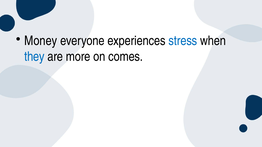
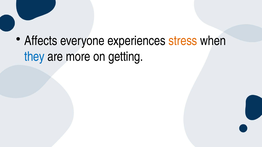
Money: Money -> Affects (41, 41)
stress colour: blue -> orange (183, 41)
comes: comes -> getting (126, 57)
